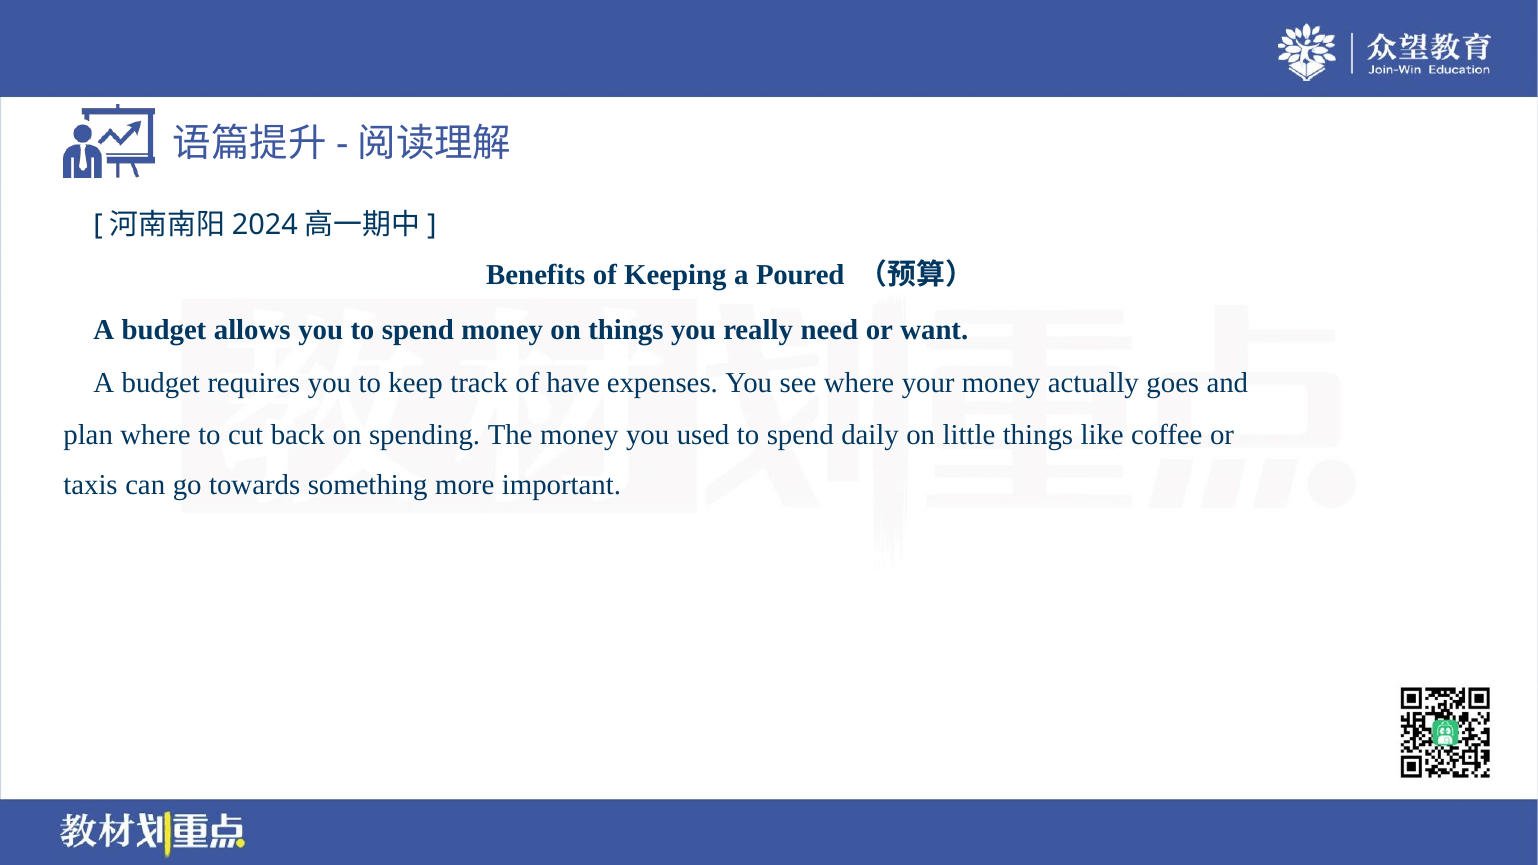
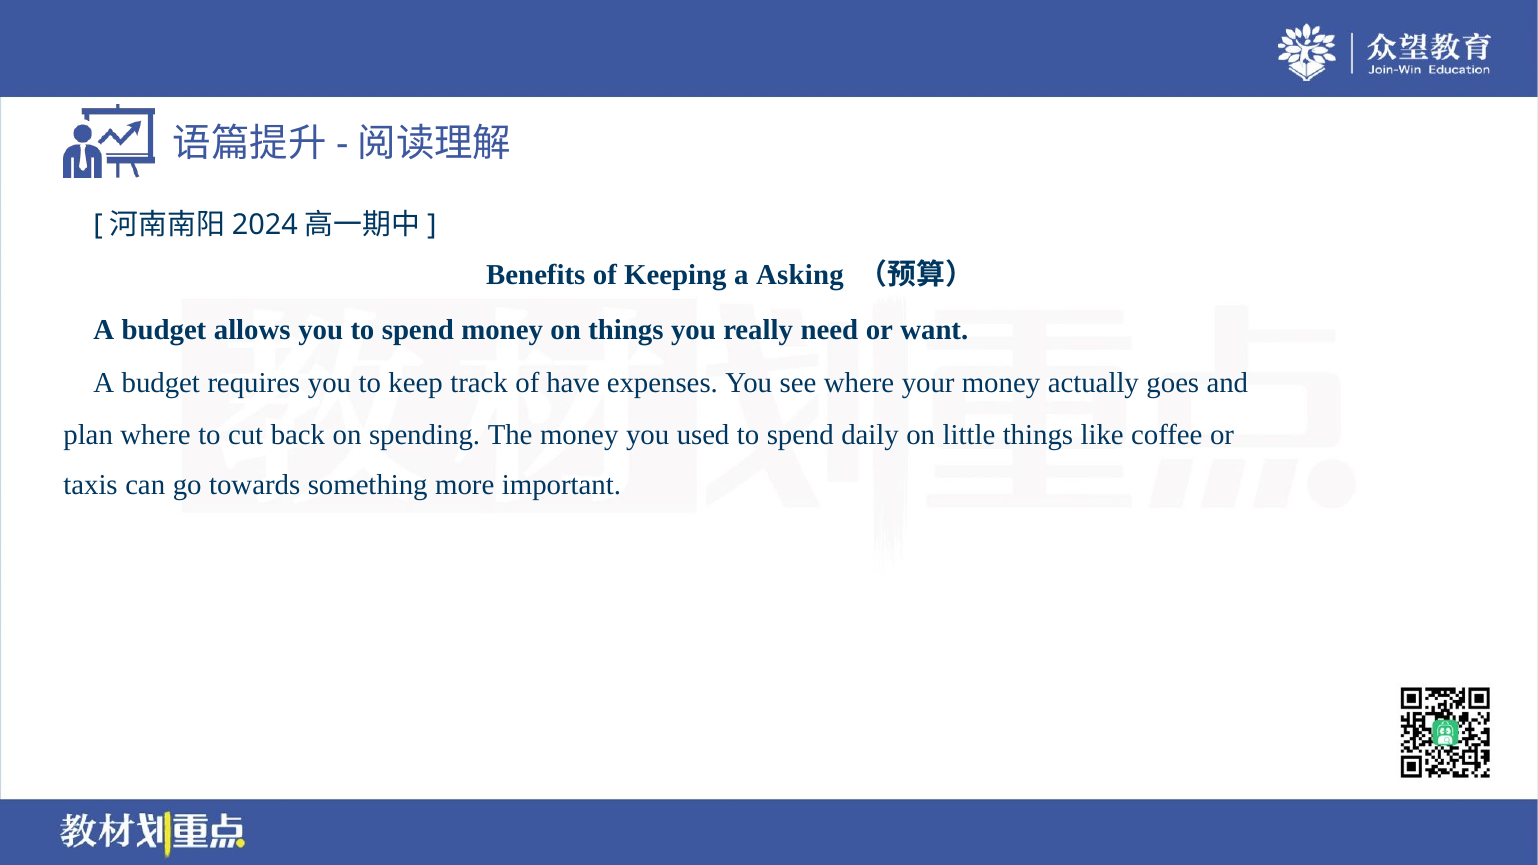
Poured: Poured -> Asking (800, 275)
